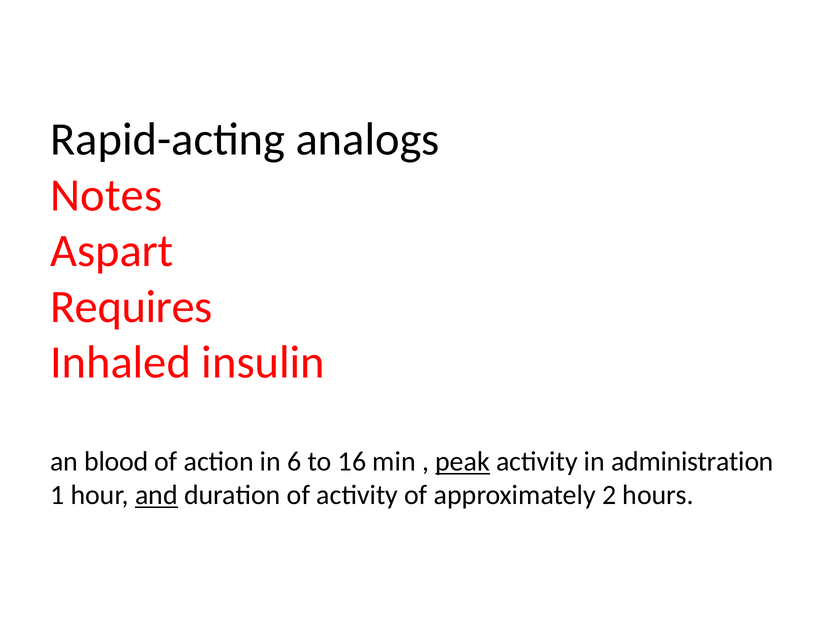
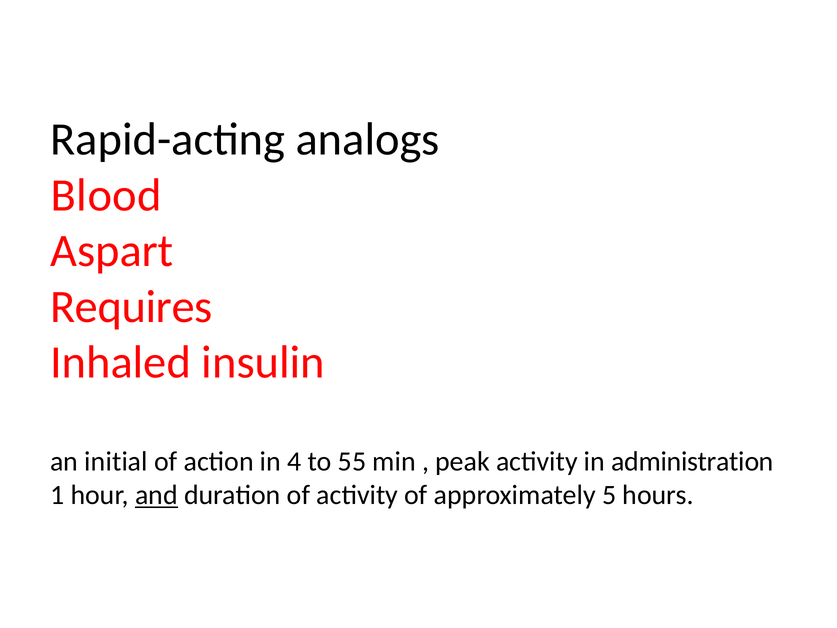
Notes: Notes -> Blood (106, 195)
blood: blood -> initial (116, 461)
6: 6 -> 4 (294, 461)
16: 16 -> 55 (352, 461)
peak underline: present -> none (463, 461)
2: 2 -> 5 (609, 495)
